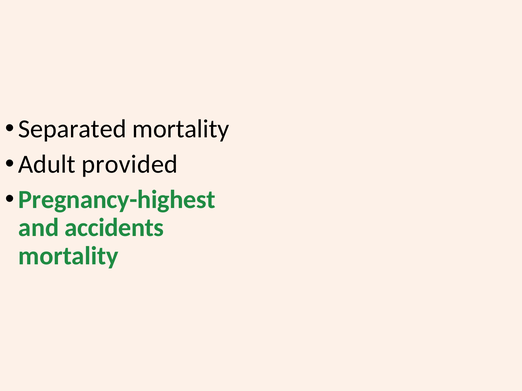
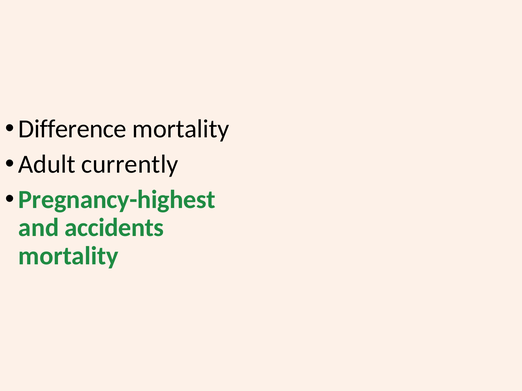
Separated: Separated -> Difference (72, 129)
provided: provided -> currently (130, 164)
